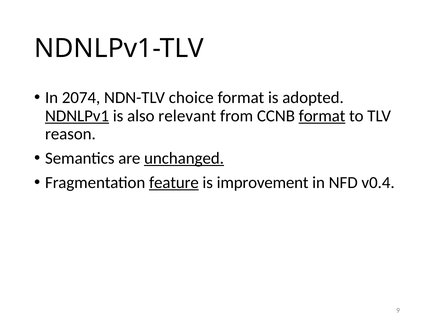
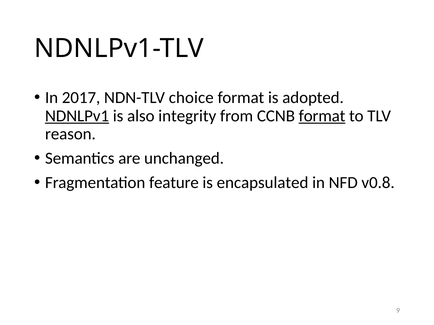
2074: 2074 -> 2017 (81, 98)
relevant: relevant -> integrity (187, 116)
unchanged underline: present -> none (184, 159)
feature underline: present -> none (174, 183)
improvement: improvement -> encapsulated (263, 183)
v0.4: v0.4 -> v0.8 (378, 183)
